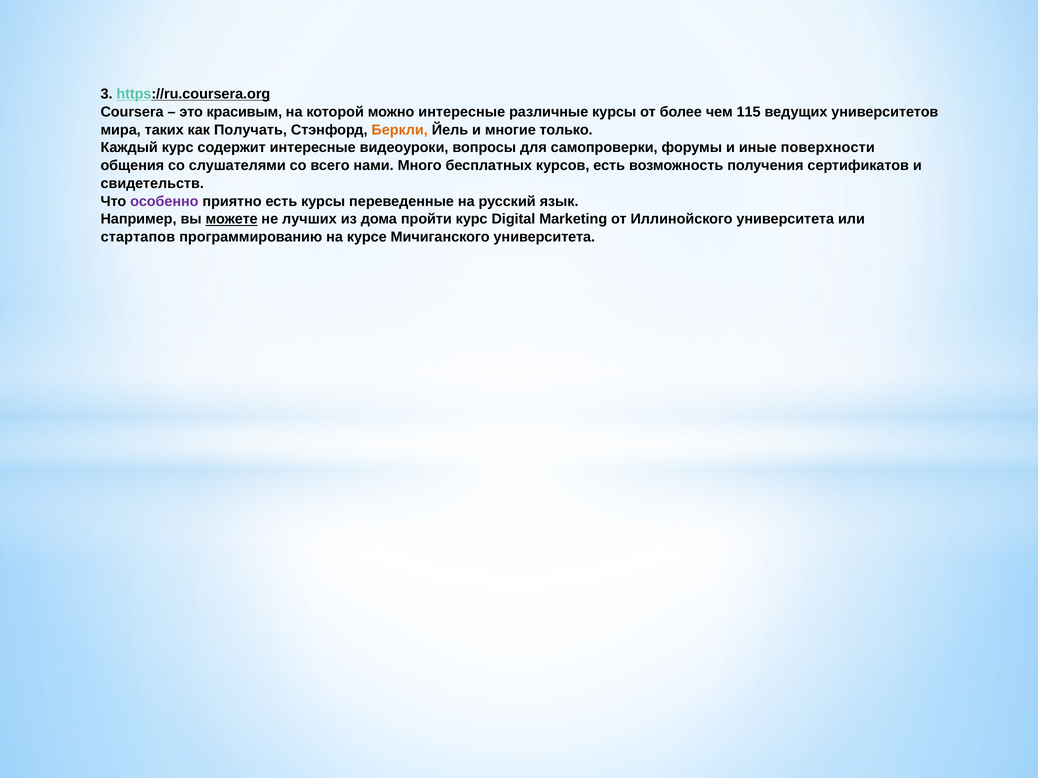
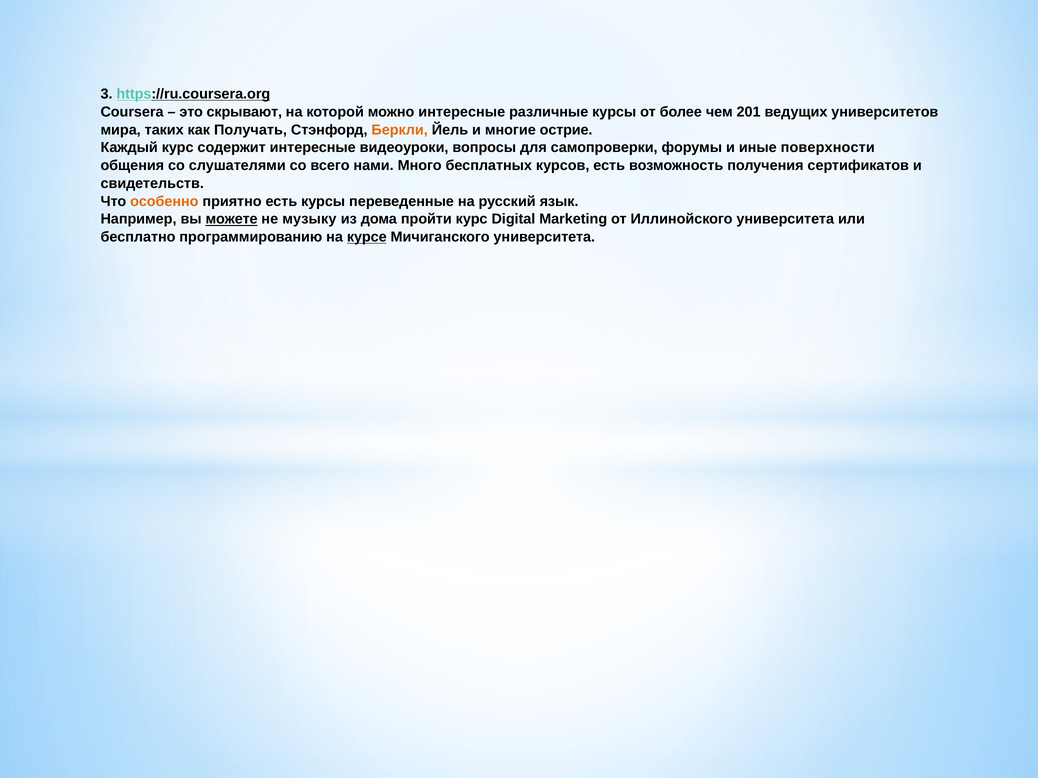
красивым: красивым -> скрывают (244, 112)
115: 115 -> 201 (749, 112)
только: только -> острие (566, 130)
особенно colour: purple -> orange (164, 201)
лучших: лучших -> музыку (309, 219)
стартапов: стартапов -> бесплатно (138, 237)
курсе underline: none -> present (367, 237)
